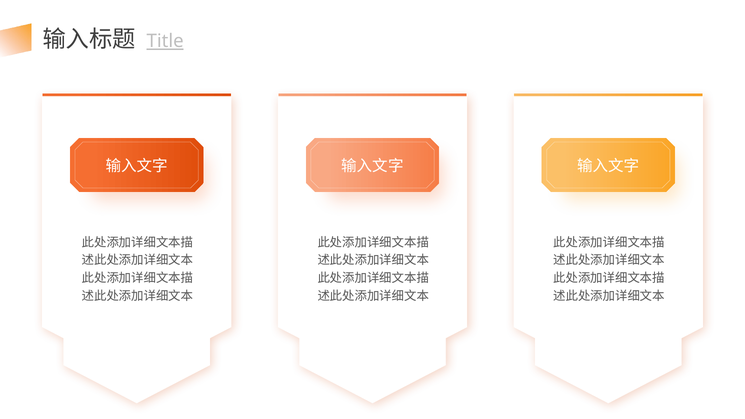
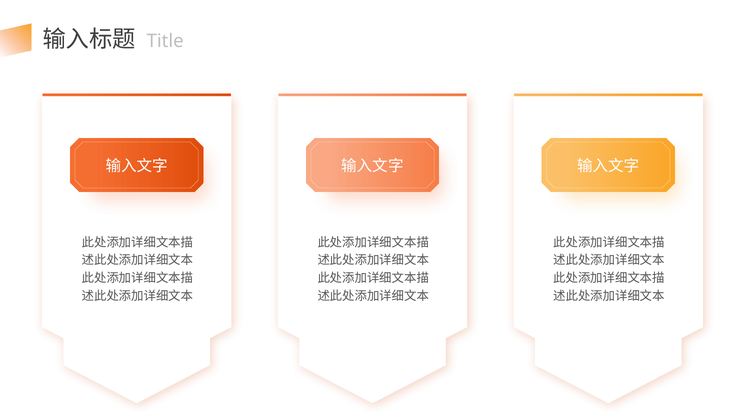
Title underline: present -> none (165, 41)
